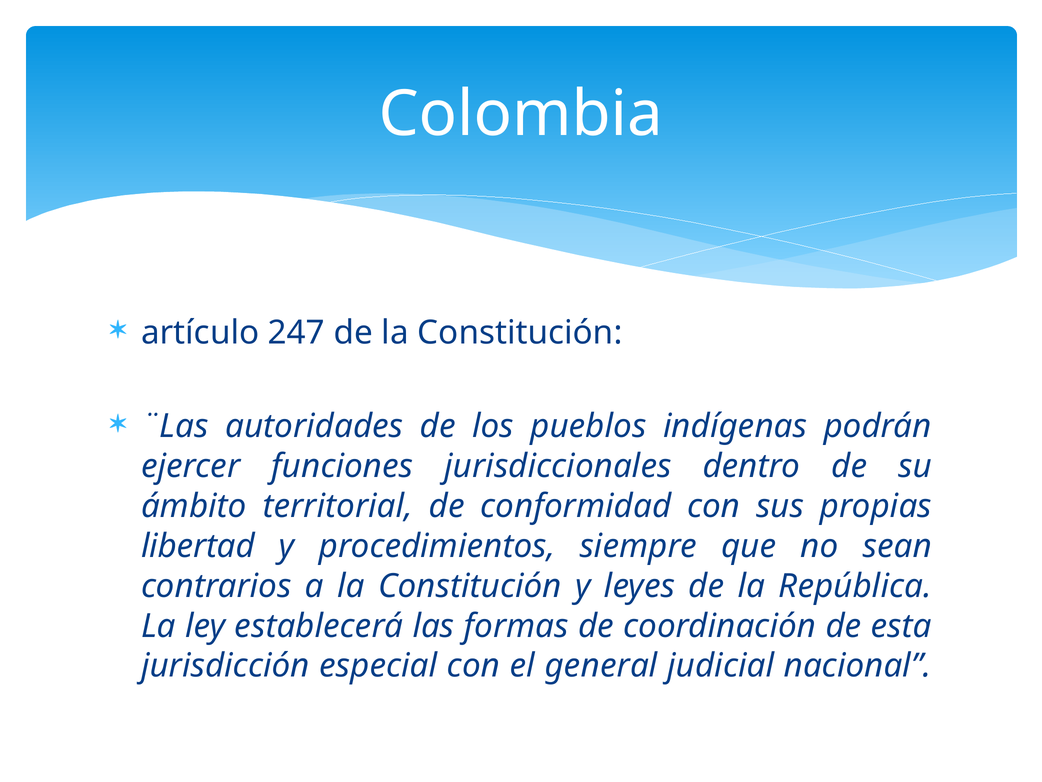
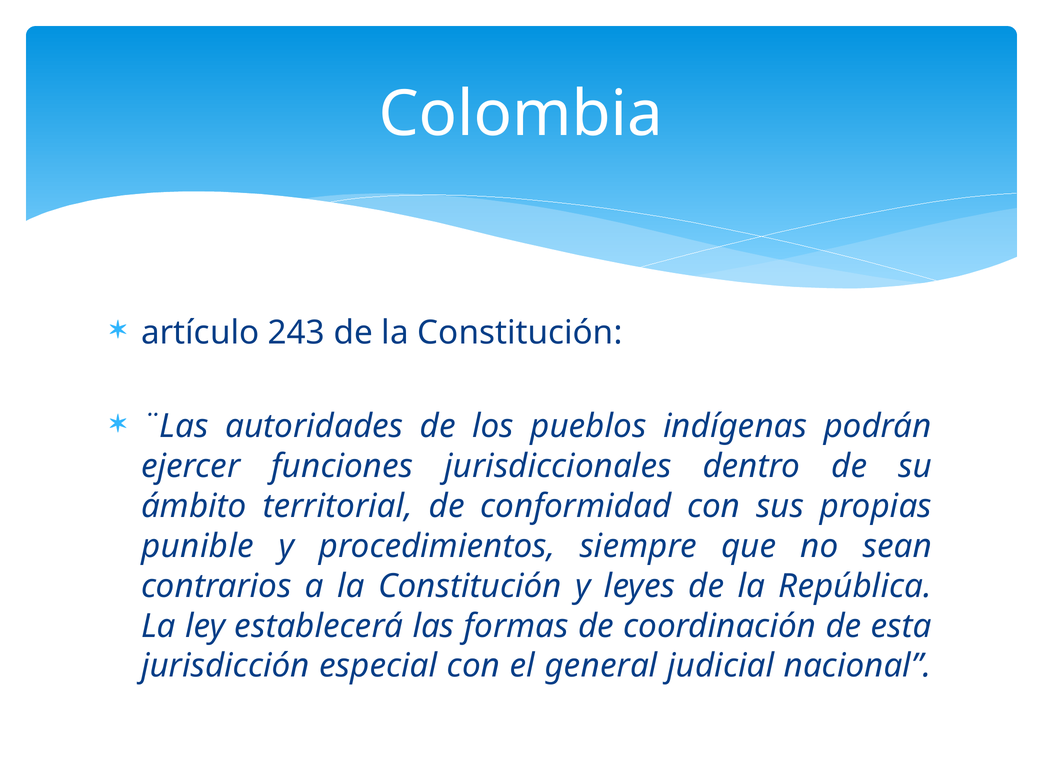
247: 247 -> 243 (296, 332)
libertad: libertad -> punible (198, 546)
